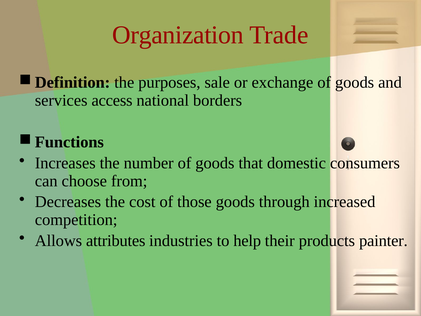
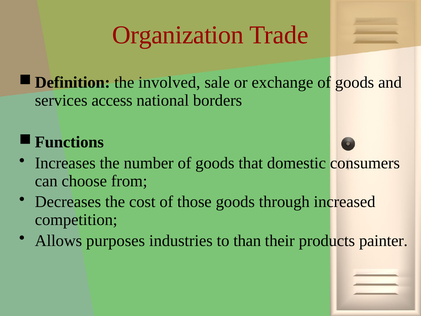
purposes: purposes -> involved (169, 83)
attributes: attributes -> purposes (116, 240)
help: help -> than (247, 240)
